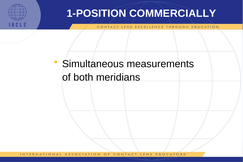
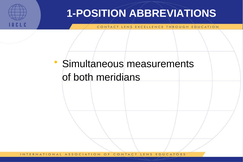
COMMERCIALLY: COMMERCIALLY -> ABBREVIATIONS (173, 13)
